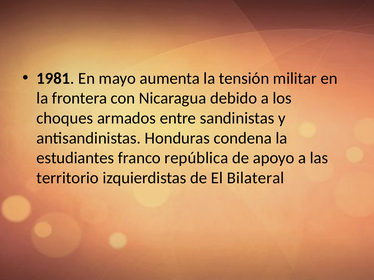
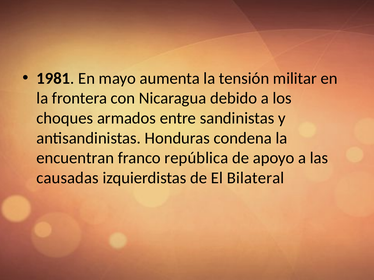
estudiantes: estudiantes -> encuentran (75, 158)
territorio: territorio -> causadas (68, 178)
